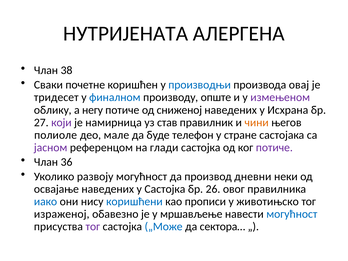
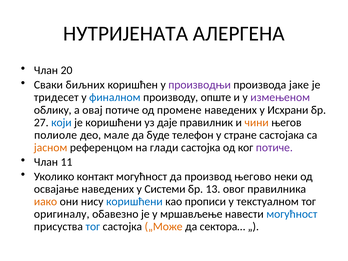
38: 38 -> 20 (67, 70)
почетне: почетне -> биљних (85, 85)
производњи colour: blue -> purple (200, 85)
овај: овај -> јаке (299, 85)
негу: негу -> овај (92, 110)
сниженој: сниженој -> промене (179, 110)
Исхрана: Исхрана -> Исхрани (288, 110)
који colour: purple -> blue (61, 122)
је намирница: намирница -> коришћени (114, 122)
став: став -> даје (167, 122)
јасном colour: purple -> orange (51, 147)
36: 36 -> 11 (67, 162)
развоју: развоју -> контакт (95, 176)
дневни: дневни -> његово (253, 176)
у Састојка: Састојка -> Системи (165, 189)
26: 26 -> 13 (213, 189)
иако colour: blue -> orange (46, 201)
животињско: животињско -> текстуалном (268, 201)
израженој: израженој -> оригиналу (62, 214)
тог colour: purple -> blue (93, 227)
„Може colour: blue -> orange (164, 227)
